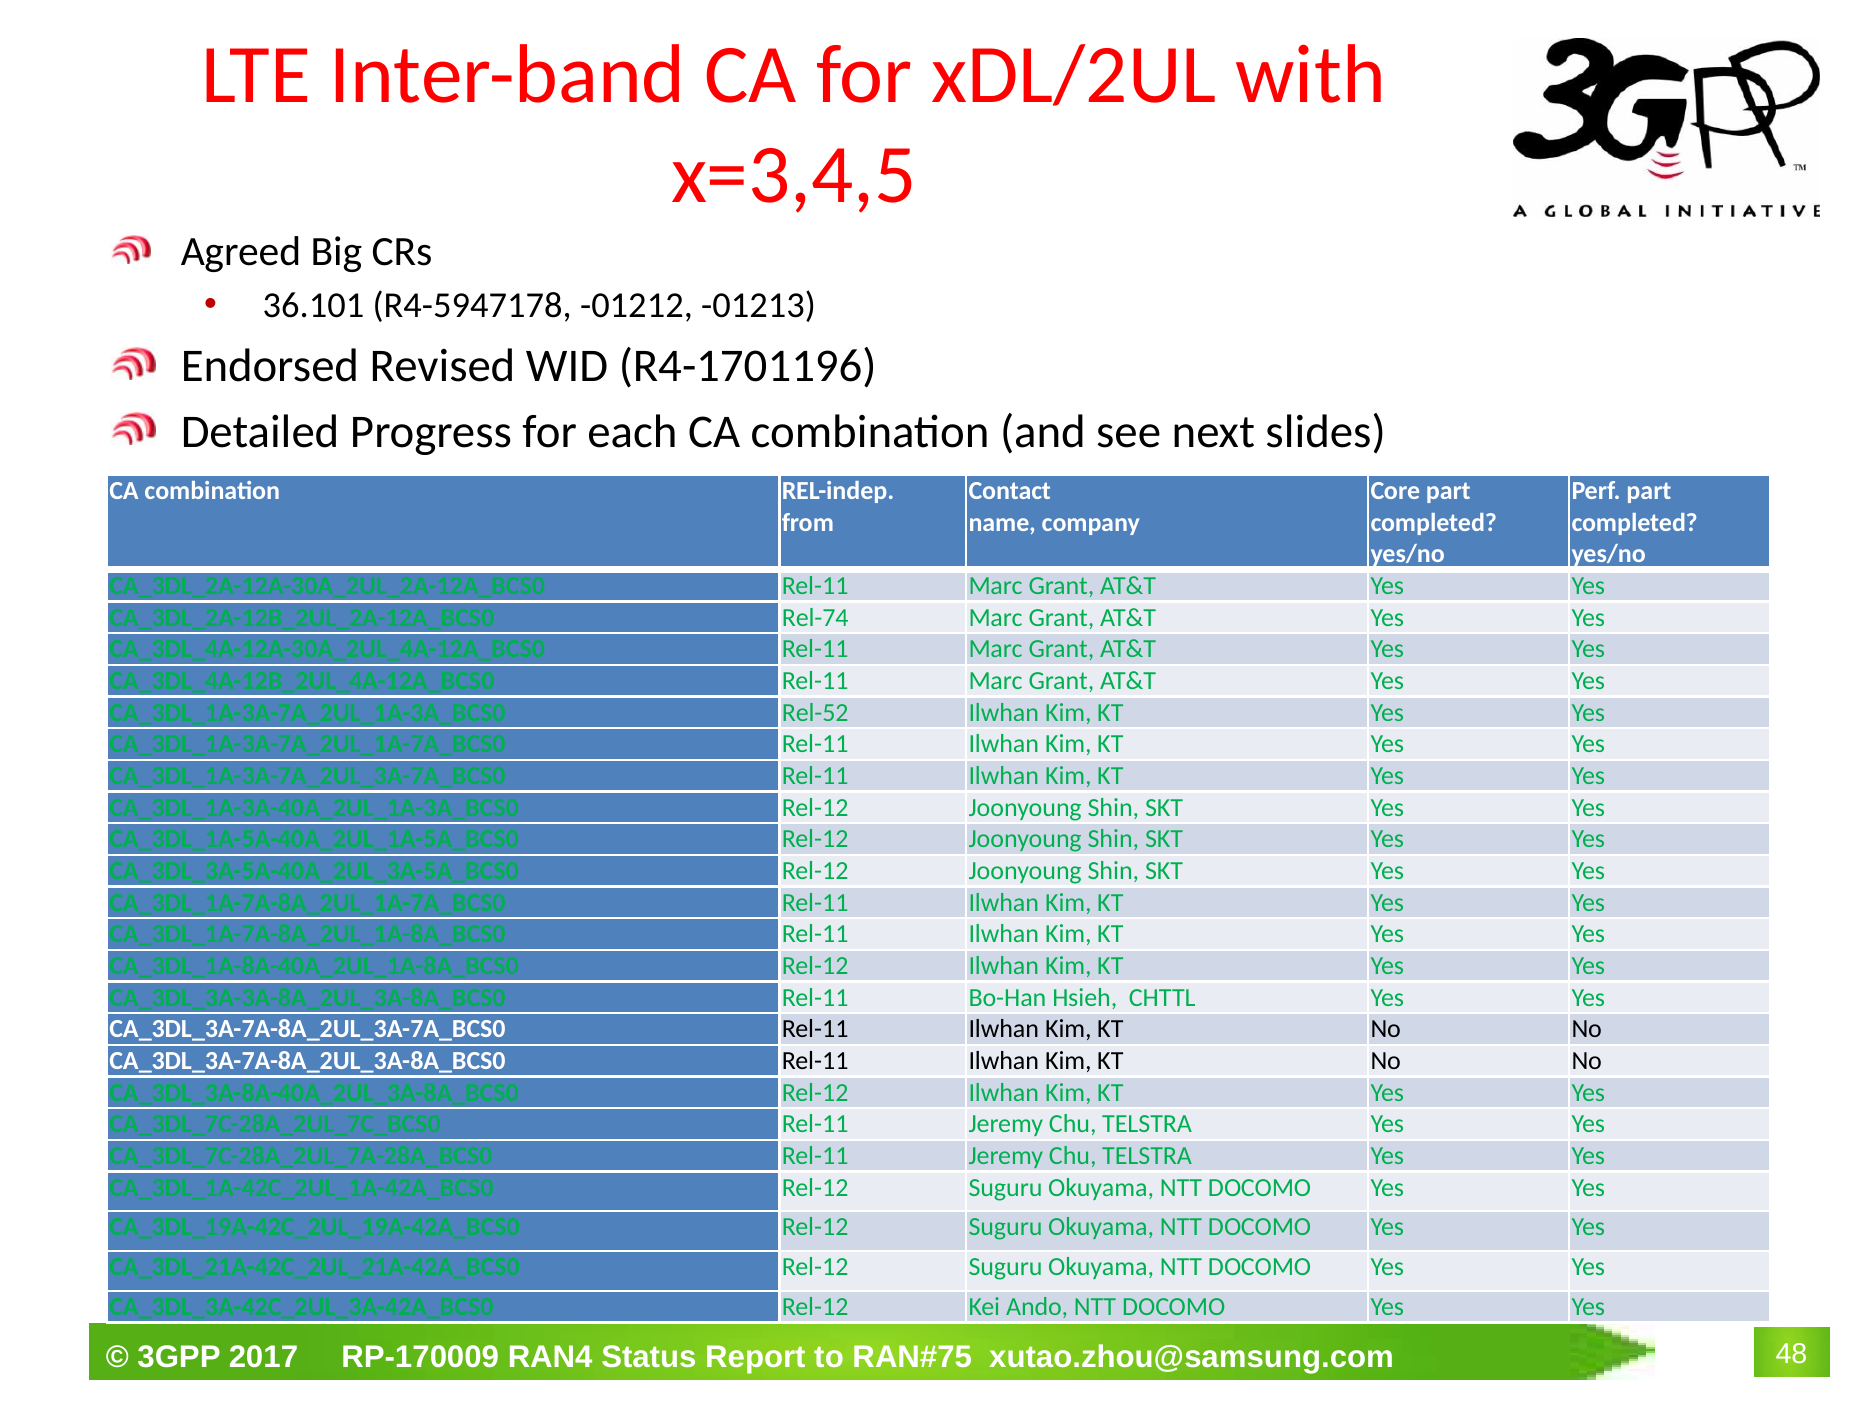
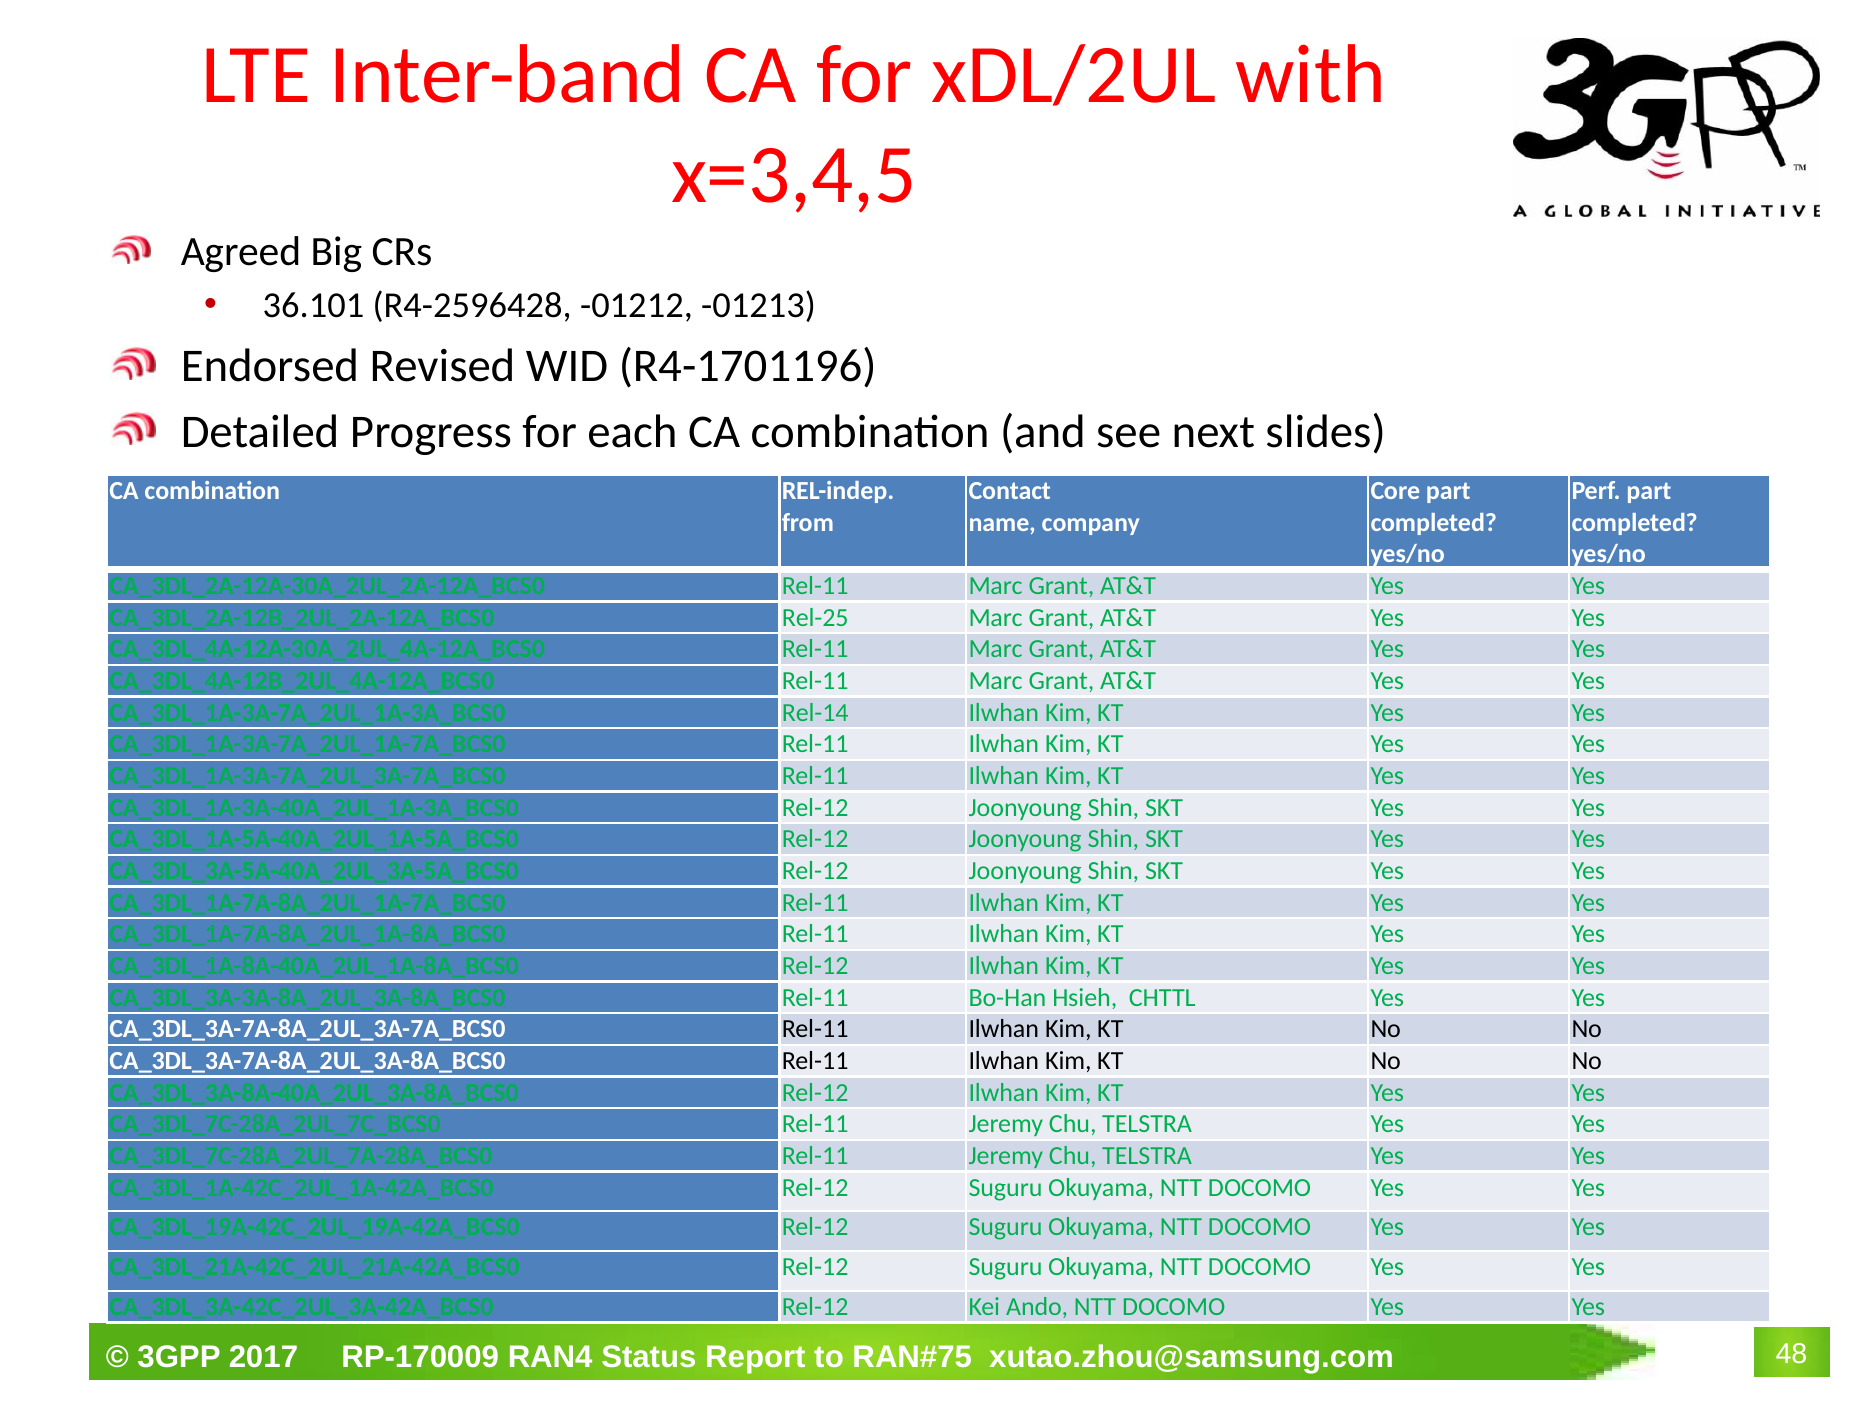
R4-5947178: R4-5947178 -> R4-2596428 (472, 306)
Rel-74: Rel-74 -> Rel-25 (815, 617)
Rel-52: Rel-52 -> Rel-14 (815, 712)
